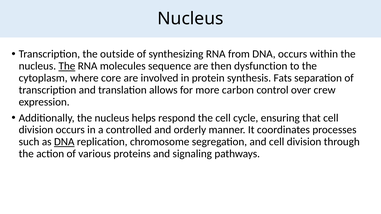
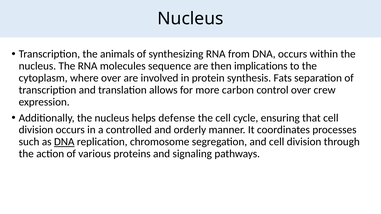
outside: outside -> animals (117, 54)
The underline: present -> none (67, 66)
dysfunction: dysfunction -> implications (261, 66)
where core: core -> over (111, 78)
respond: respond -> defense (177, 118)
